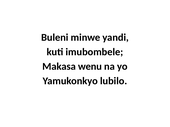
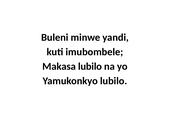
Makasa wenu: wenu -> lubilo (90, 67)
